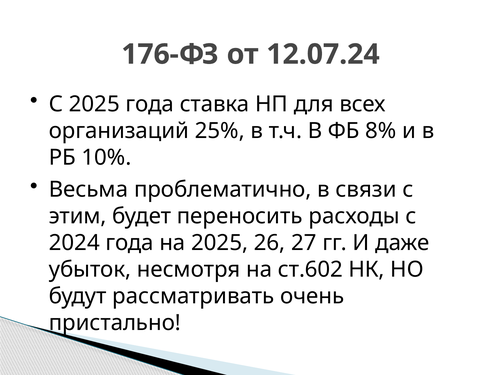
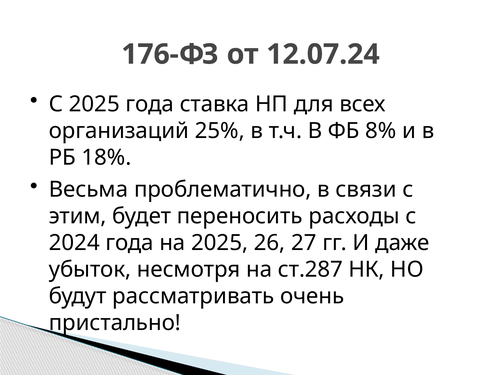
10%: 10% -> 18% (106, 158)
ст.602: ст.602 -> ст.287 (310, 270)
